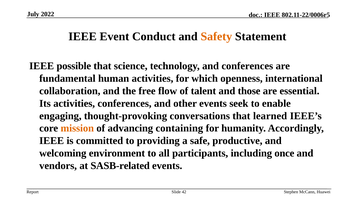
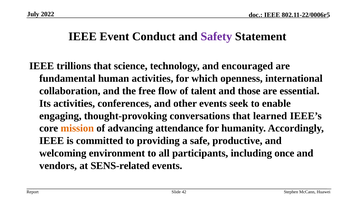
Safety colour: orange -> purple (216, 36)
possible: possible -> trillions (74, 66)
and conferences: conferences -> encouraged (247, 66)
containing: containing -> attendance (179, 128)
SASB-related: SASB-related -> SENS-related (120, 165)
